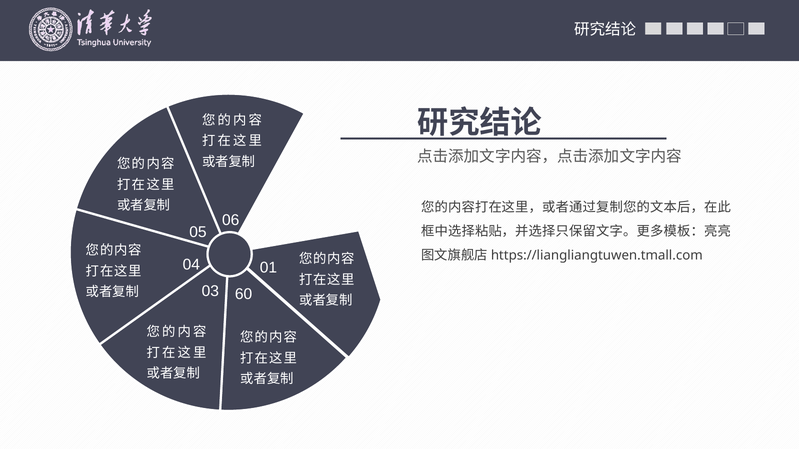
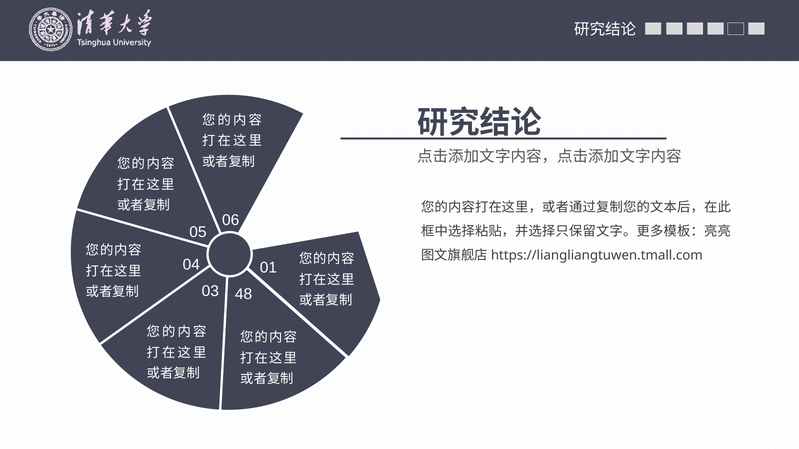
60: 60 -> 48 (244, 294)
